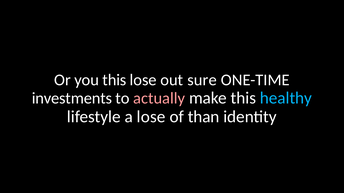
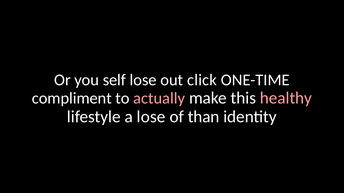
you this: this -> self (114, 80)
sure: sure -> click (202, 80)
investments: investments -> compliment (72, 99)
healthy colour: light blue -> pink (286, 98)
